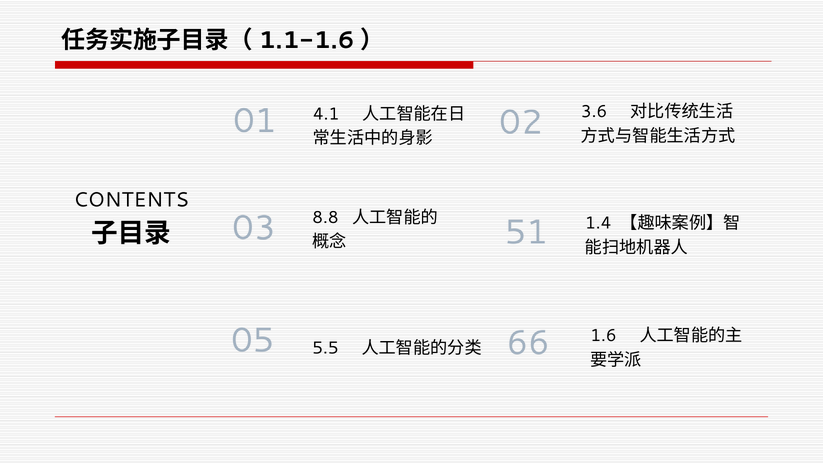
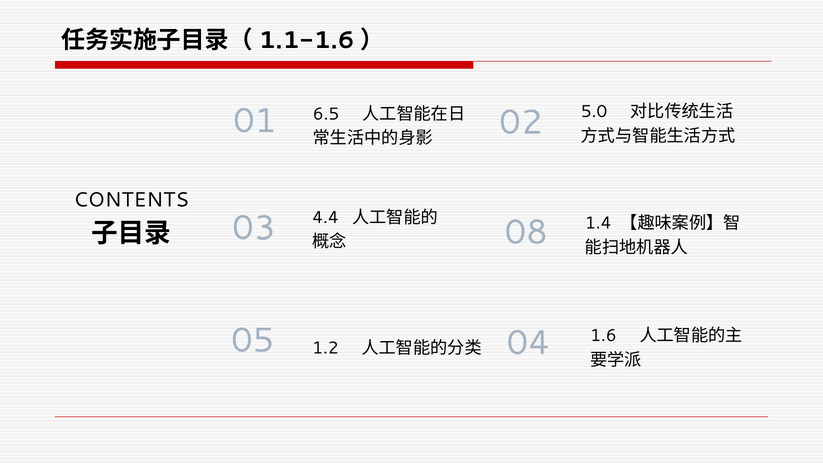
4.1: 4.1 -> 6.5 (326, 114)
3.6: 3.6 -> 5.0 (594, 112)
8.8: 8.8 -> 4.4 (325, 217)
51: 51 -> 08 (526, 233)
5.5: 5.5 -> 1.2 (325, 348)
66: 66 -> 04 (528, 343)
